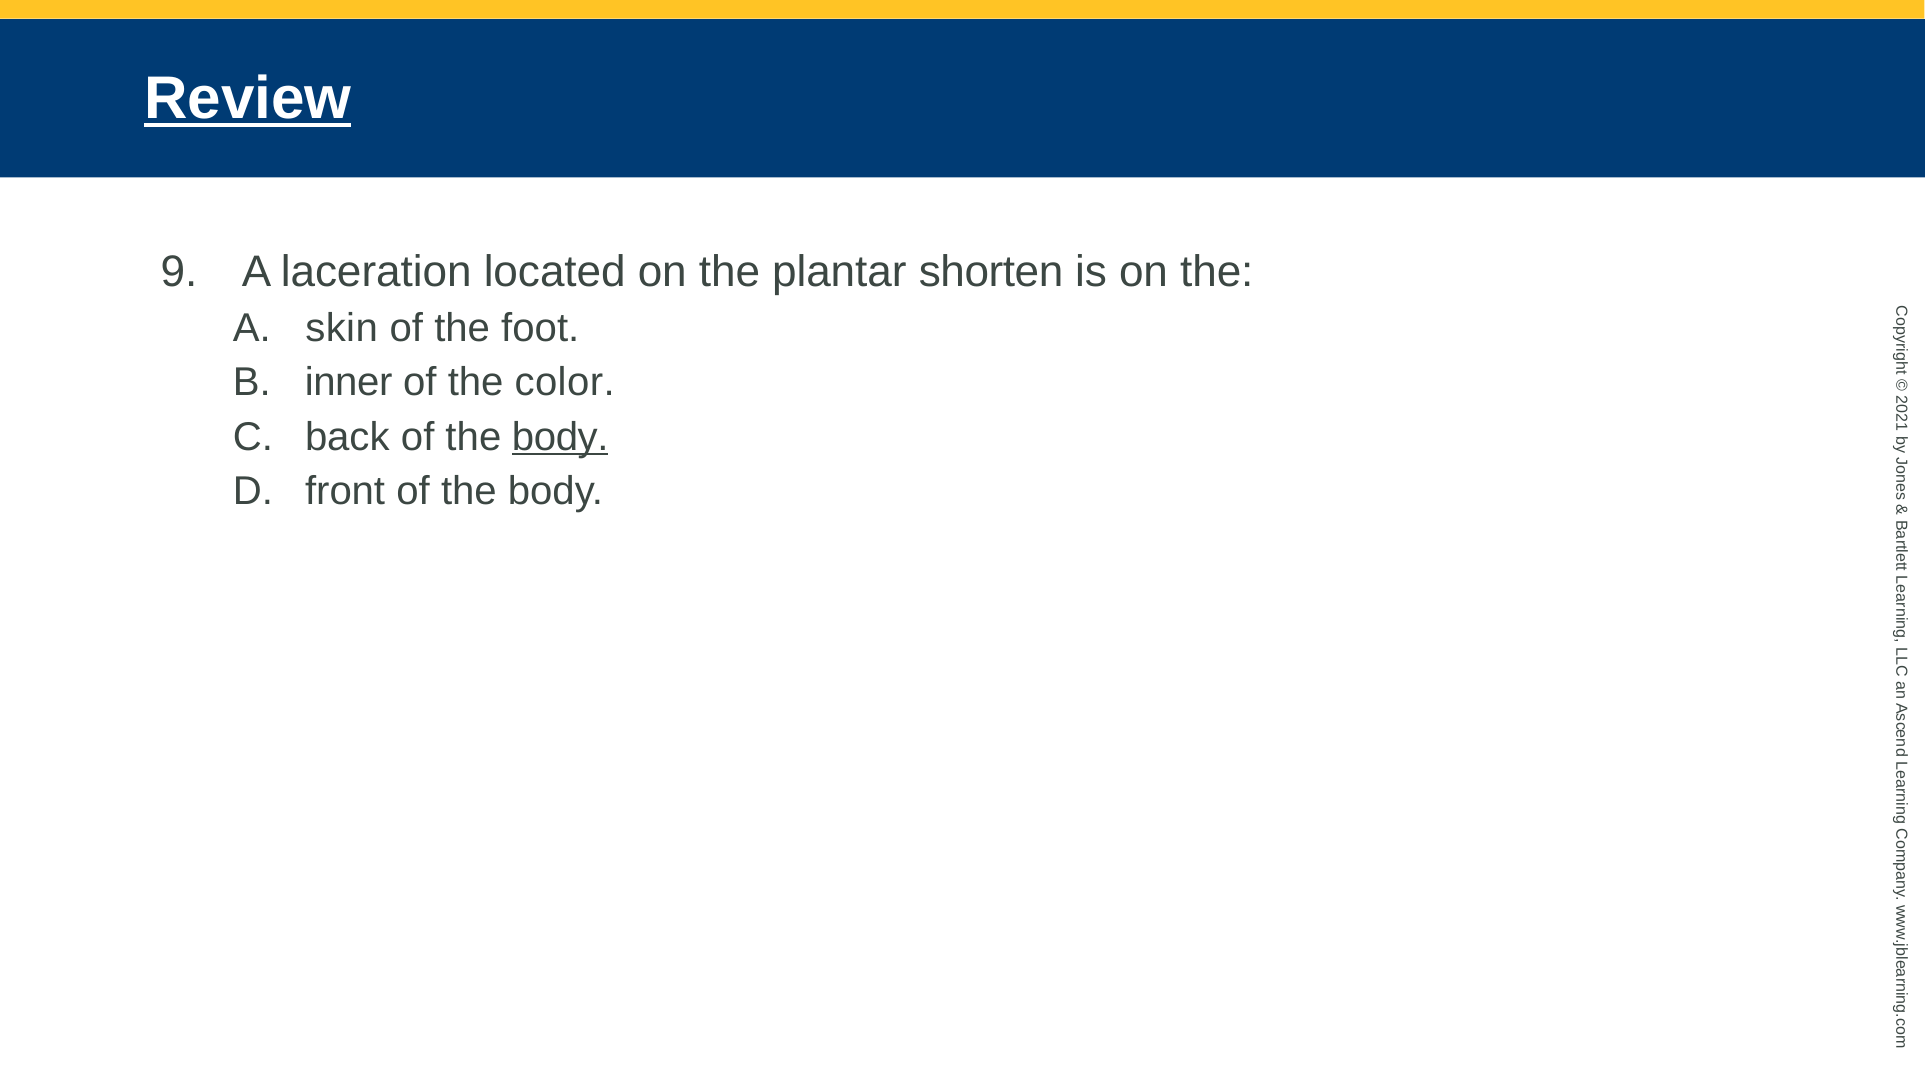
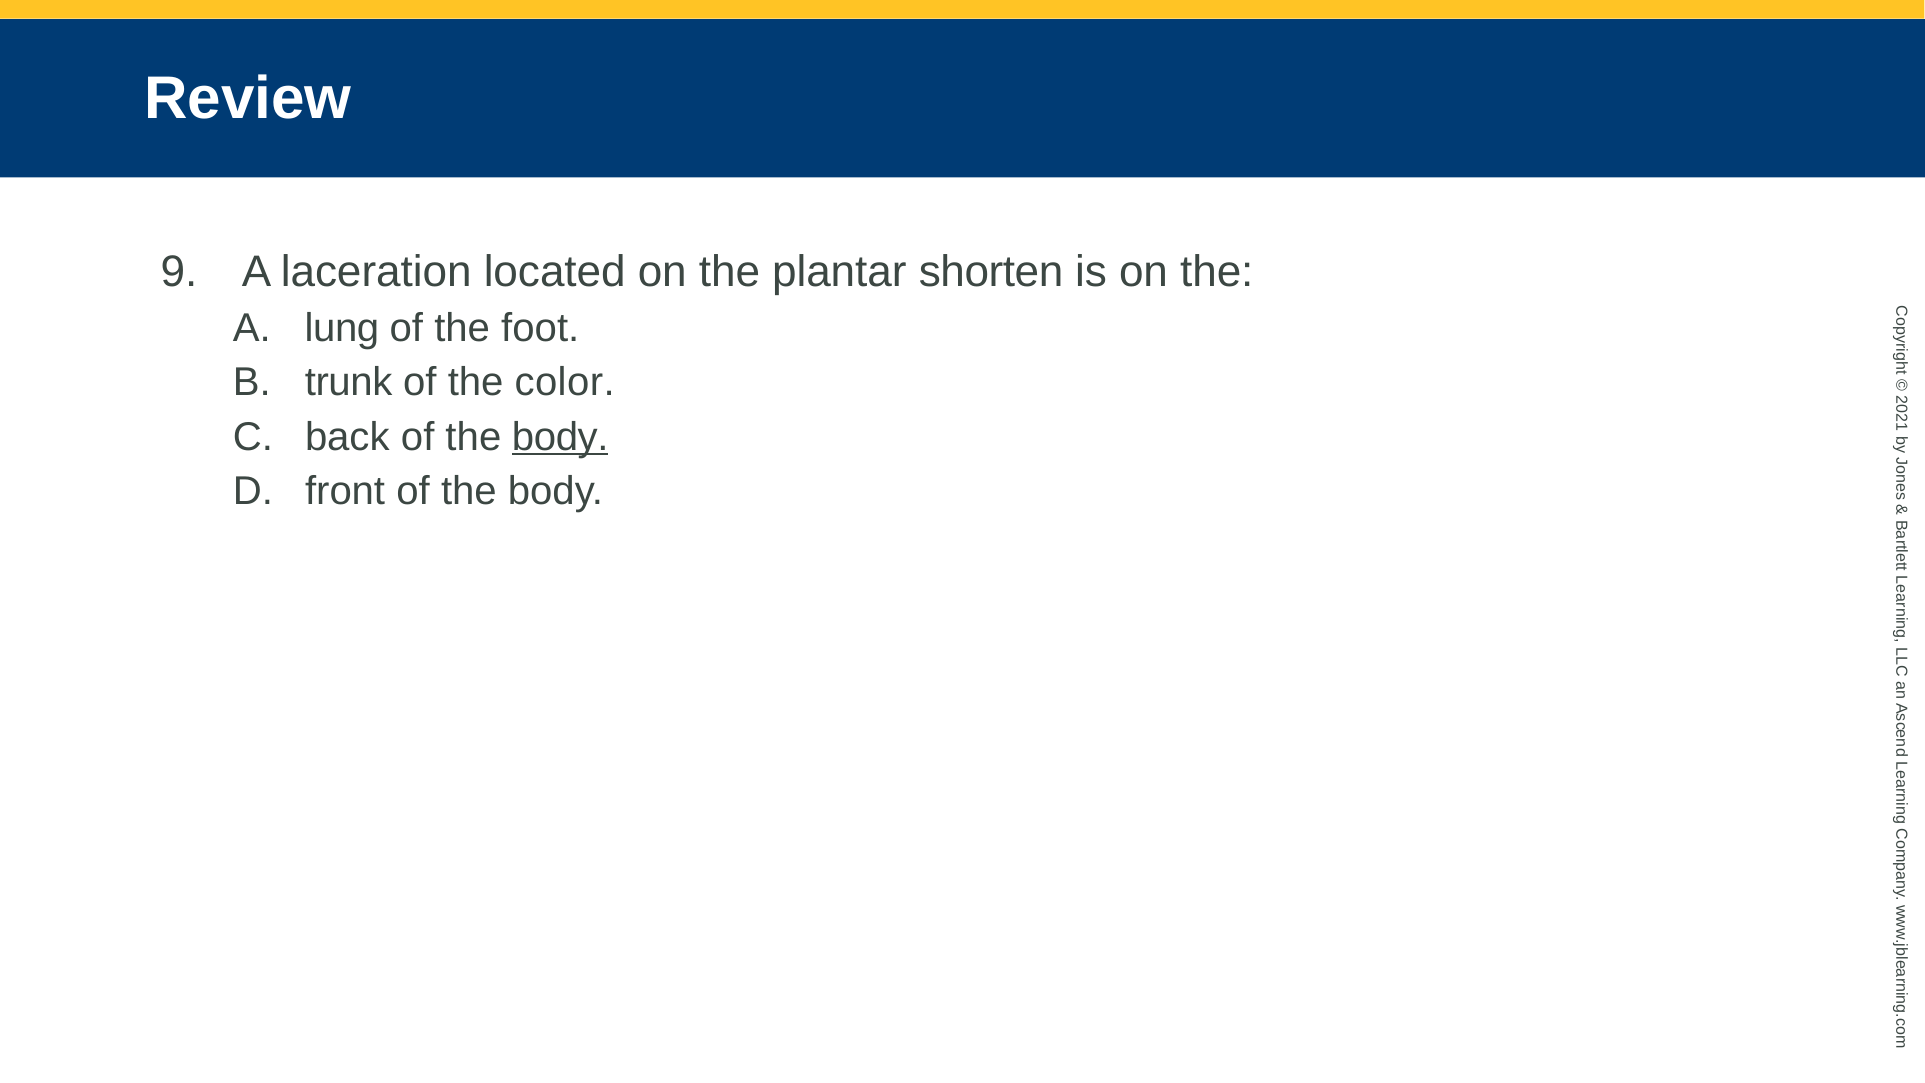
Review underline: present -> none (248, 99)
skin: skin -> lung (342, 328)
inner: inner -> trunk (349, 383)
